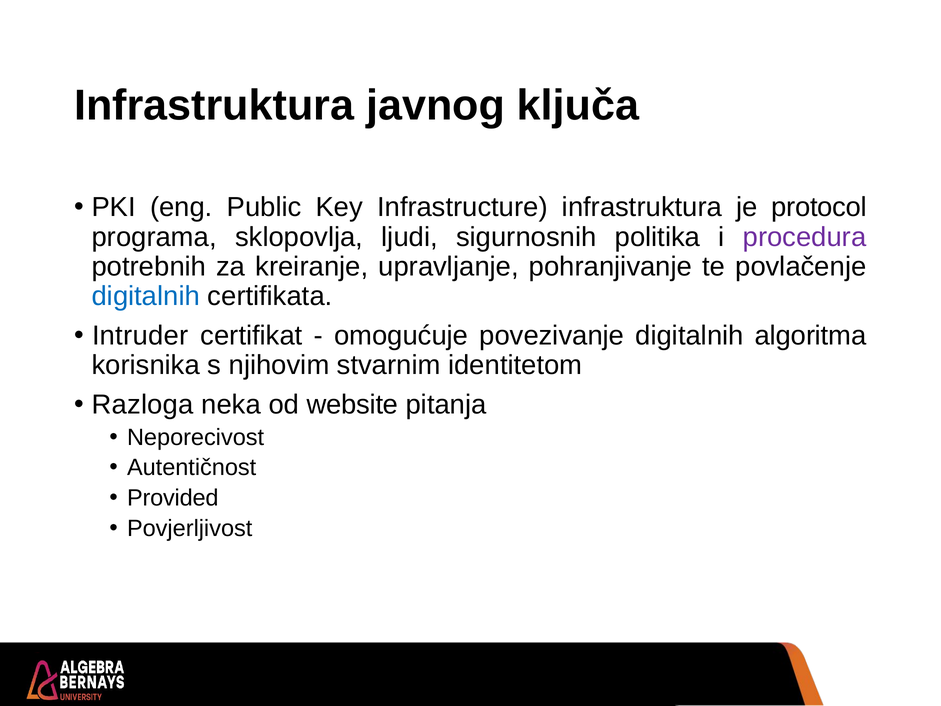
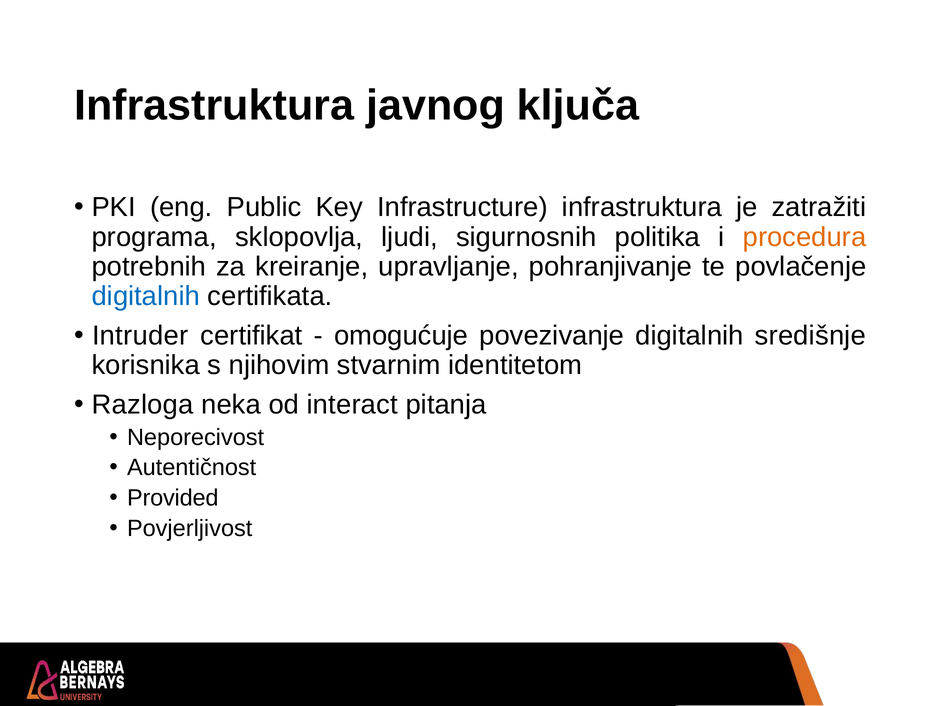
protocol: protocol -> zatražiti (819, 207)
procedura colour: purple -> orange (805, 237)
algoritma: algoritma -> središnje (810, 336)
website: website -> interact (352, 405)
